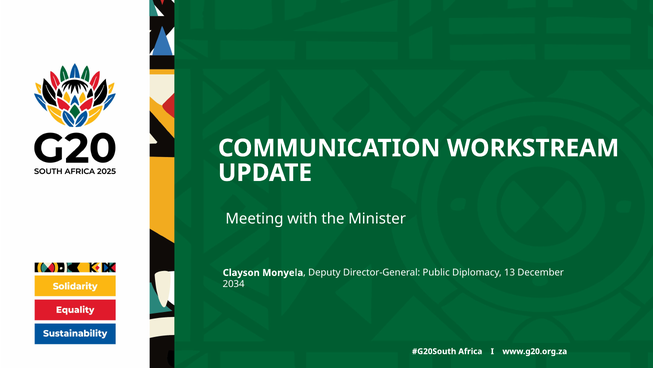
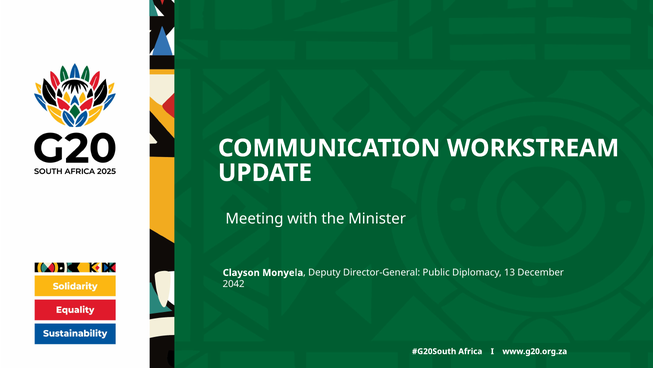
2034: 2034 -> 2042 (234, 284)
